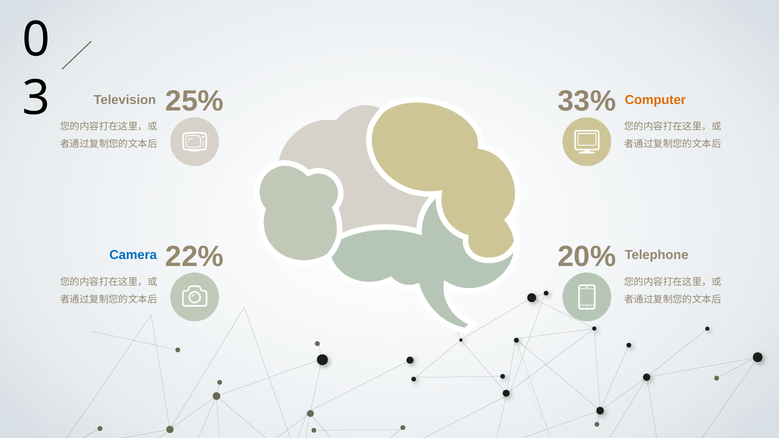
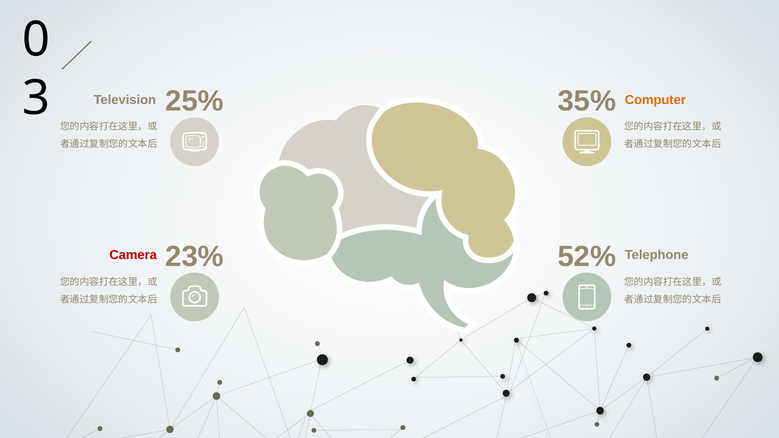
33%: 33% -> 35% (587, 101)
22%: 22% -> 23% (195, 256)
20%: 20% -> 52% (587, 256)
Camera colour: blue -> red (133, 255)
